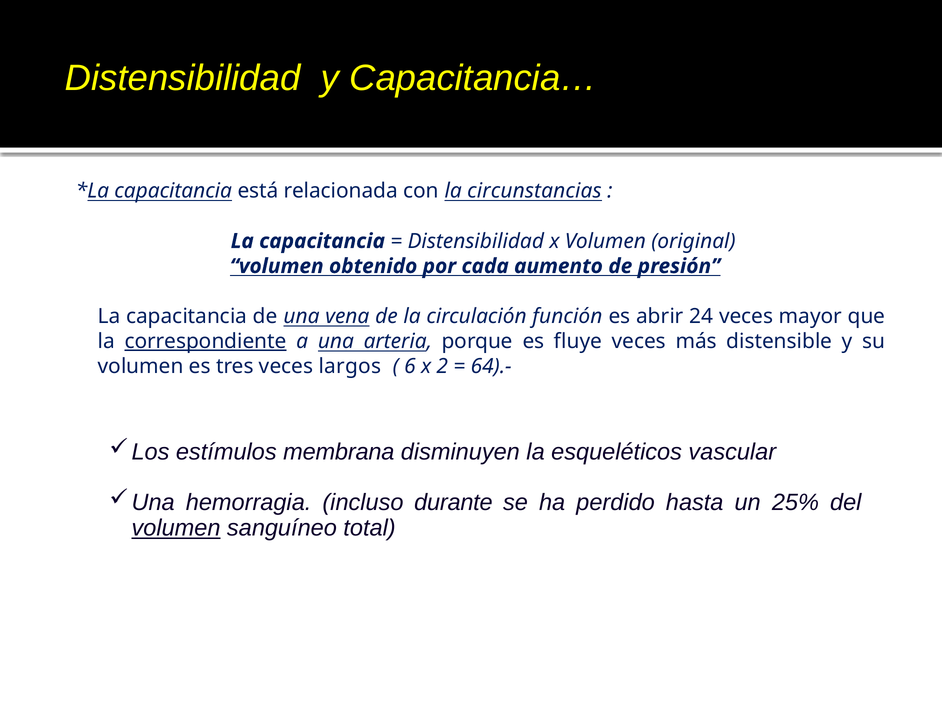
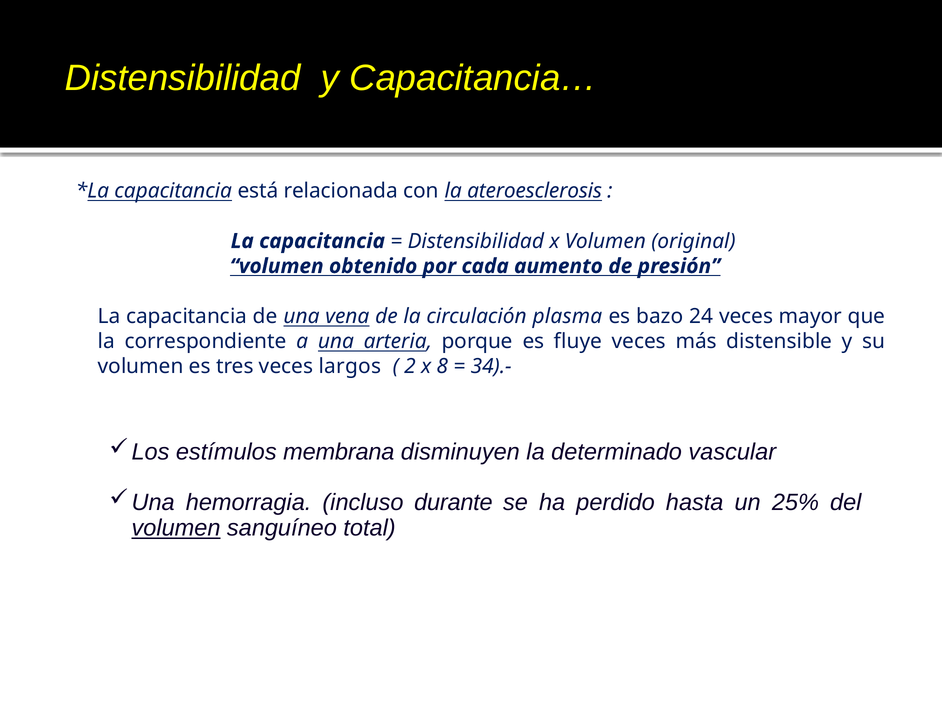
circunstancias: circunstancias -> ateroesclerosis (535, 191)
función: función -> plasma (567, 317)
abrir: abrir -> bazo (660, 317)
correspondiente underline: present -> none (206, 342)
6: 6 -> 2 (410, 367)
2: 2 -> 8 (442, 367)
64).-: 64).- -> 34).- (491, 367)
esqueléticos: esqueléticos -> determinado (617, 452)
